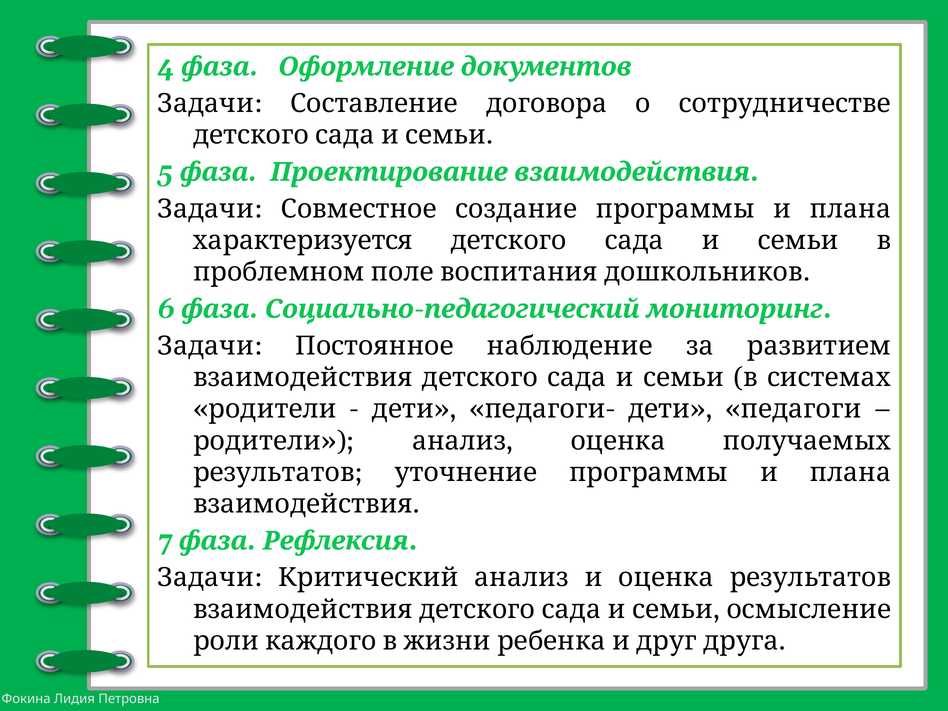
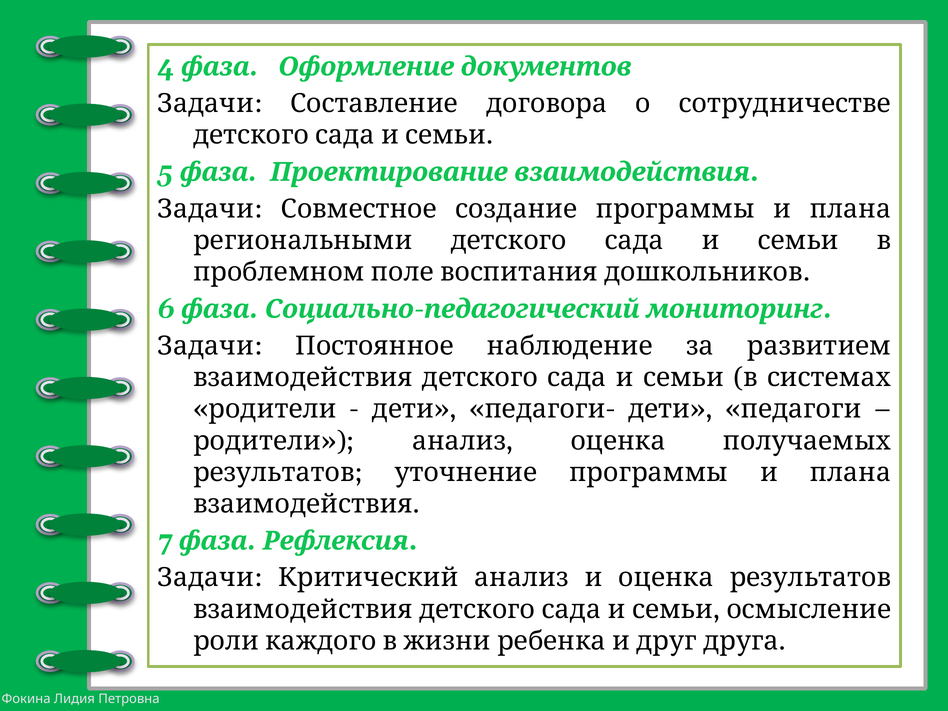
характеризуется: характеризуется -> региональными (303, 241)
